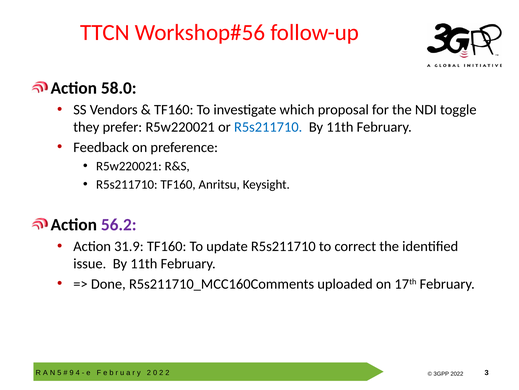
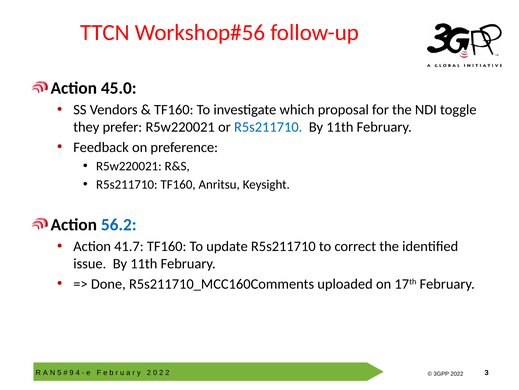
58.0: 58.0 -> 45.0 (119, 88)
56.2 colour: purple -> blue (119, 224)
31.9: 31.9 -> 41.7 (129, 246)
